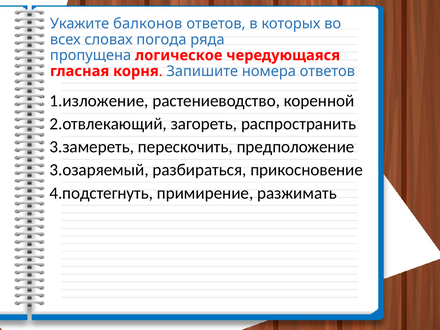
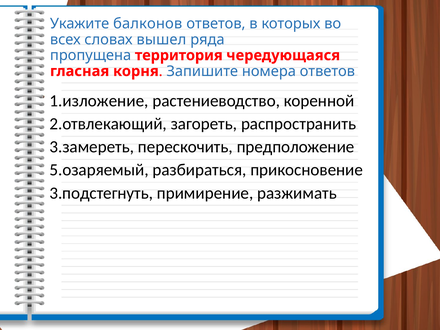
погода: погода -> вышел (161, 40)
логическое: логическое -> территория (179, 55)
3.озаряемый: 3.озаряемый -> 5.озаряемый (99, 170)
4.подстегнуть: 4.подстегнуть -> 3.подстегнуть (101, 193)
